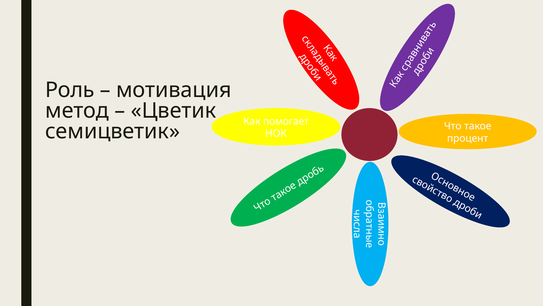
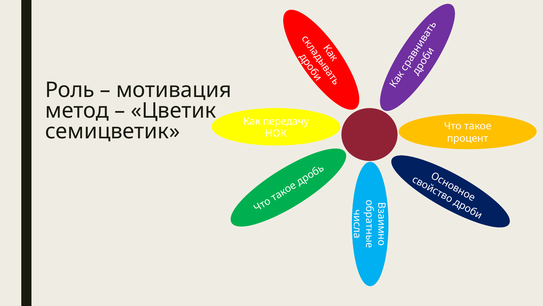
помогает: помогает -> передачу (286, 121)
